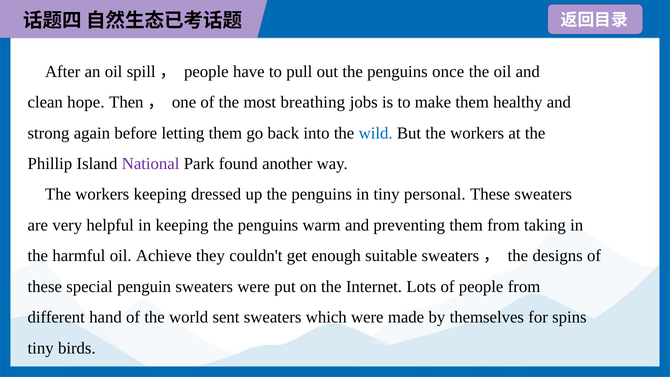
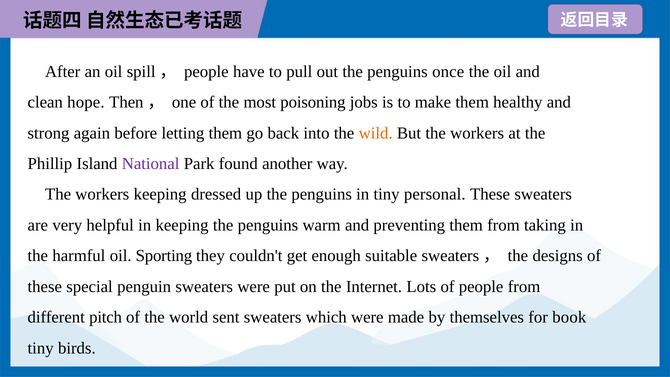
breathing: breathing -> poisoning (313, 102)
wild colour: blue -> orange (376, 133)
Achieve: Achieve -> Sporting (164, 256)
hand: hand -> pitch (106, 317)
spins: spins -> book (569, 317)
